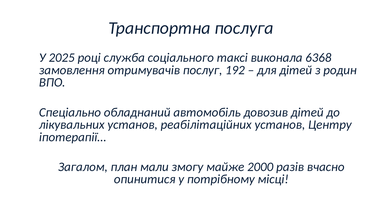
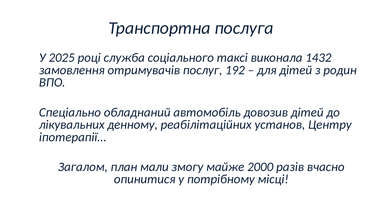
6368: 6368 -> 1432 (318, 58)
лікувальних установ: установ -> денному (133, 125)
